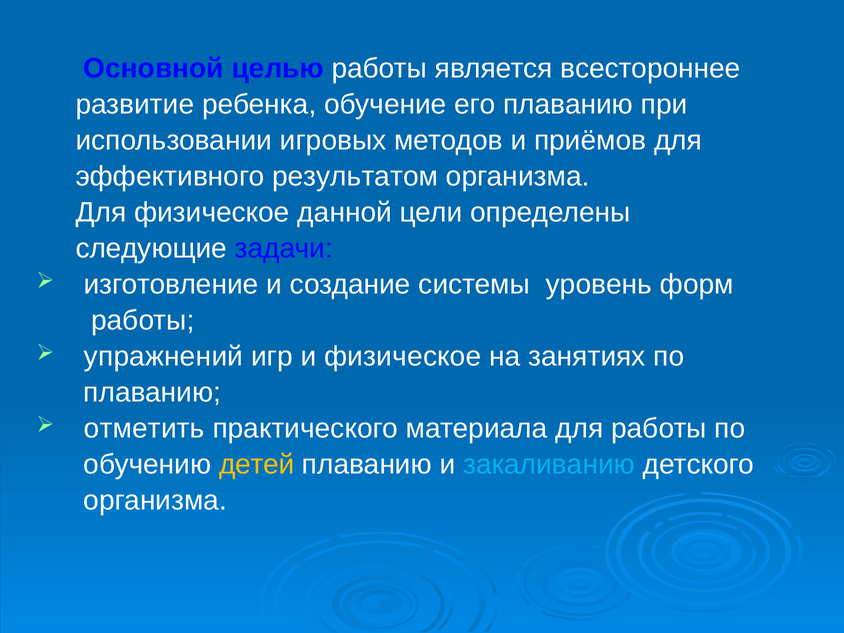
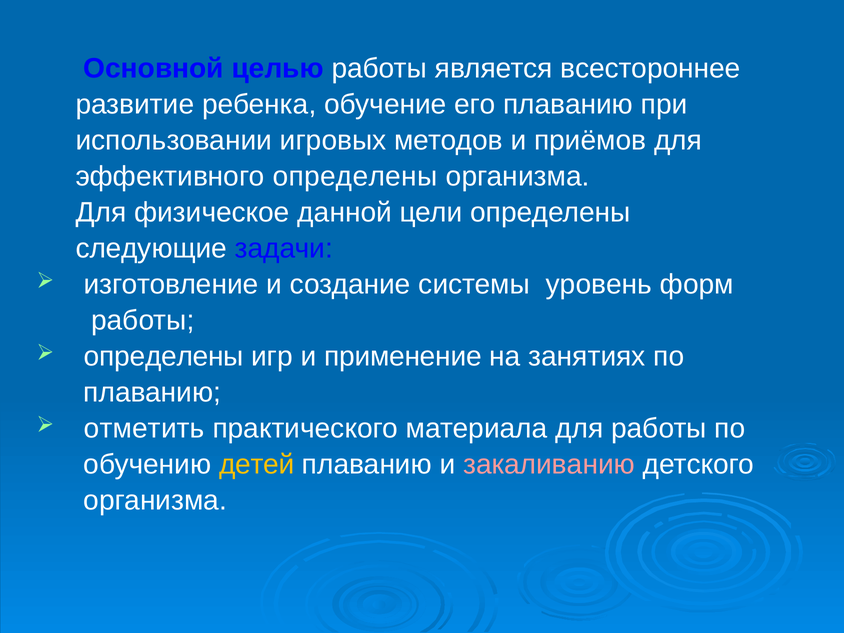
эффективного результатом: результатом -> определены (355, 176)
упражнений: упражнений -> определены (164, 356)
и физическое: физическое -> применение (403, 356)
закаливанию colour: light blue -> pink (549, 464)
